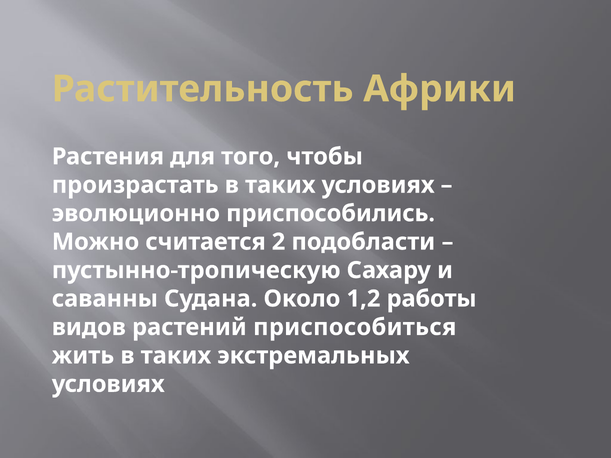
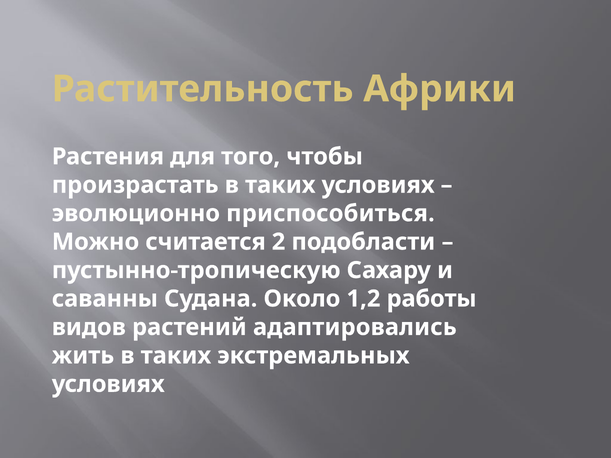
приспособились: приспособились -> приспособиться (330, 214)
приспособиться: приспособиться -> адаптировались (355, 327)
